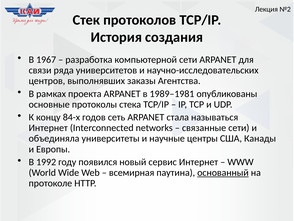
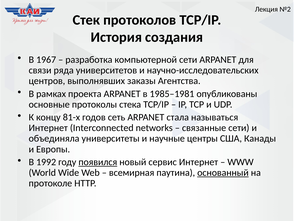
1989–1981: 1989–1981 -> 1985–1981 (172, 94)
84-х: 84-х -> 81-х (71, 117)
появился underline: none -> present (98, 162)
